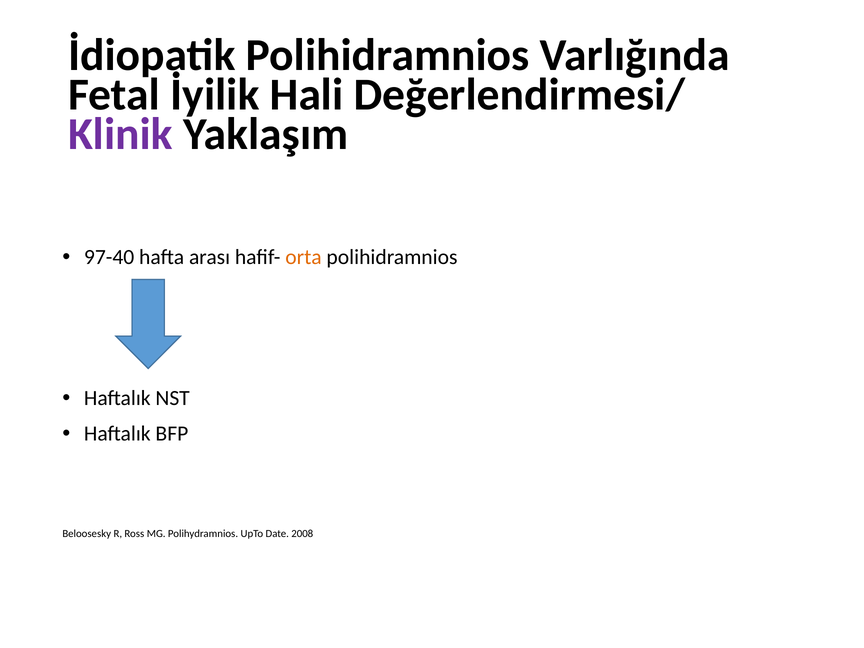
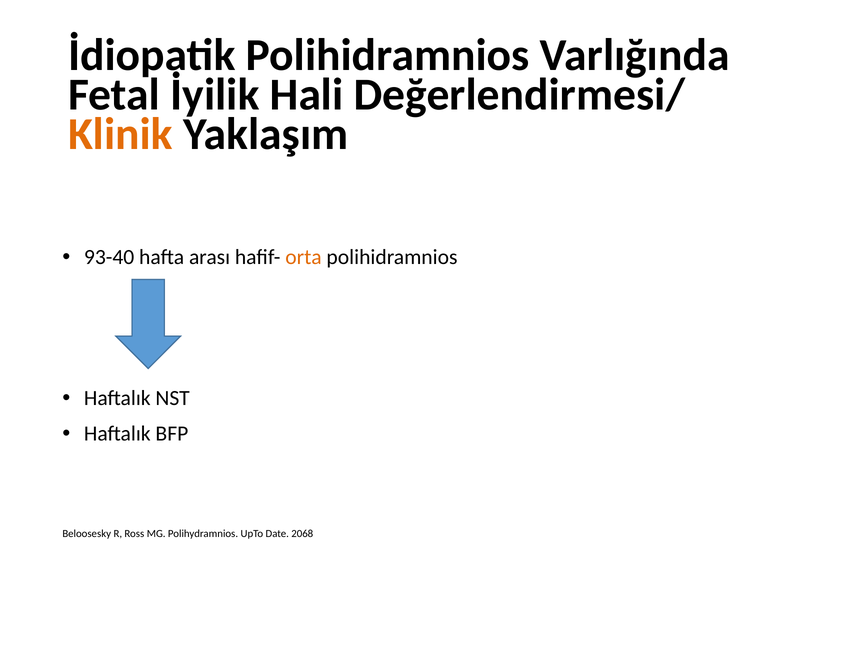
Klinik colour: purple -> orange (120, 134)
97-40: 97-40 -> 93-40 (109, 257)
2008: 2008 -> 2068 (302, 534)
